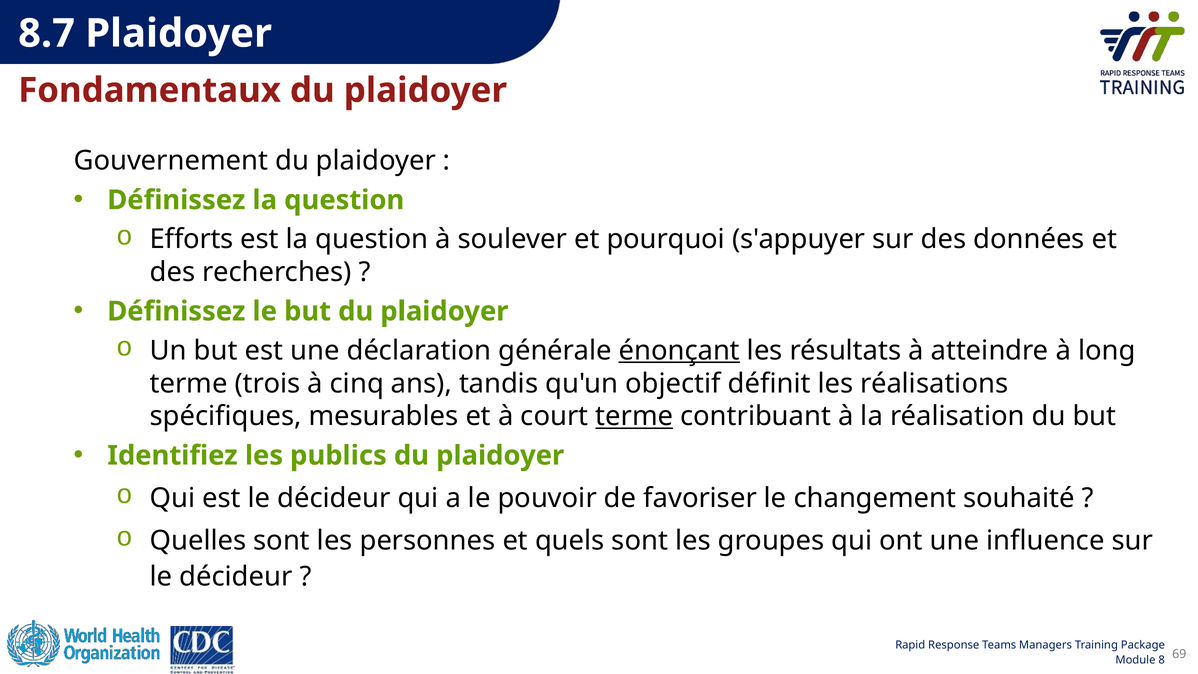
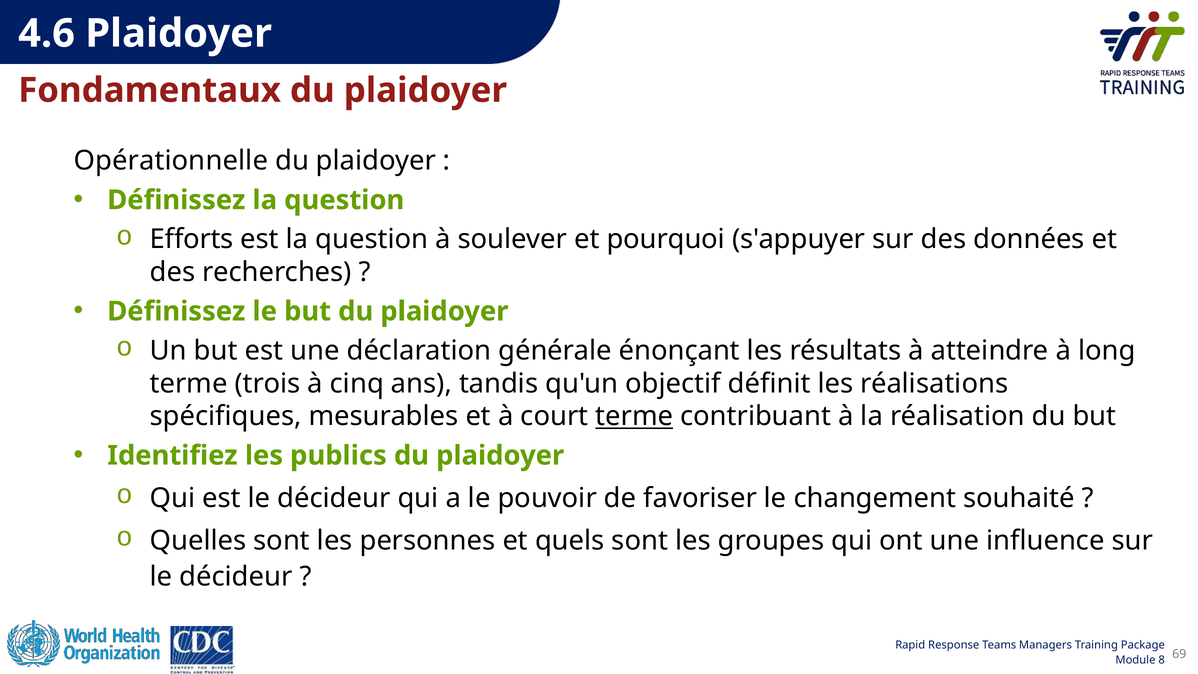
8.7: 8.7 -> 4.6 (47, 34)
Gouvernement: Gouvernement -> Opérationnelle (171, 161)
énonçant underline: present -> none (679, 350)
